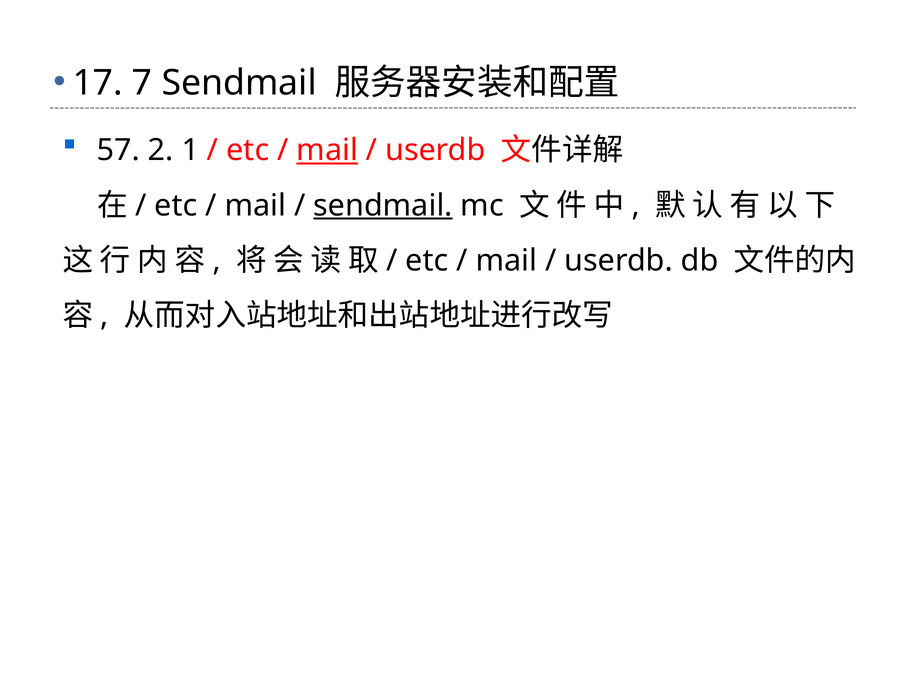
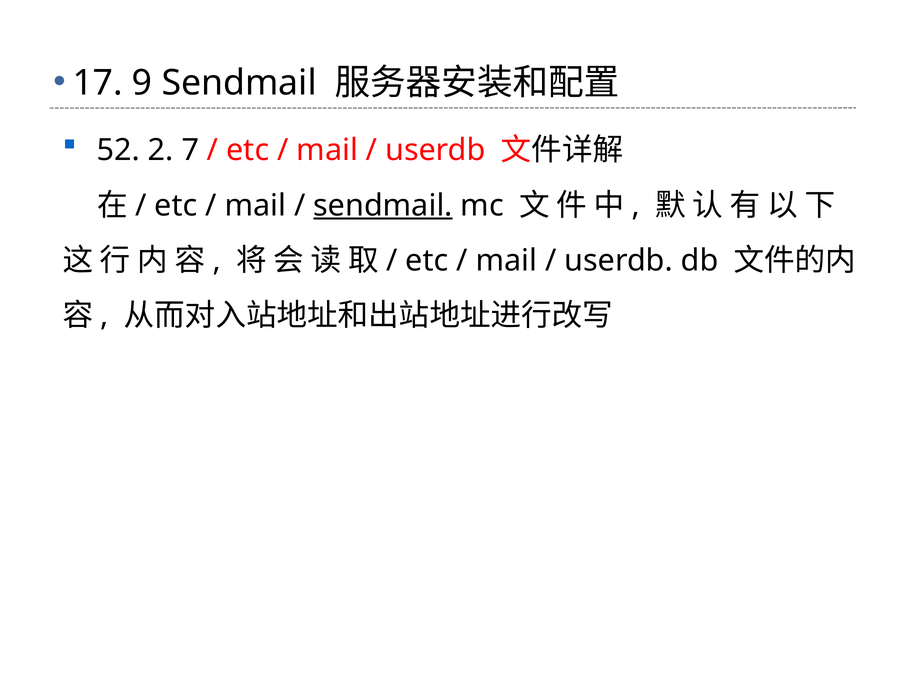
7: 7 -> 9 (142, 83)
57: 57 -> 52 (118, 150)
1: 1 -> 7 (190, 150)
mail underline: present -> none (327, 150)
